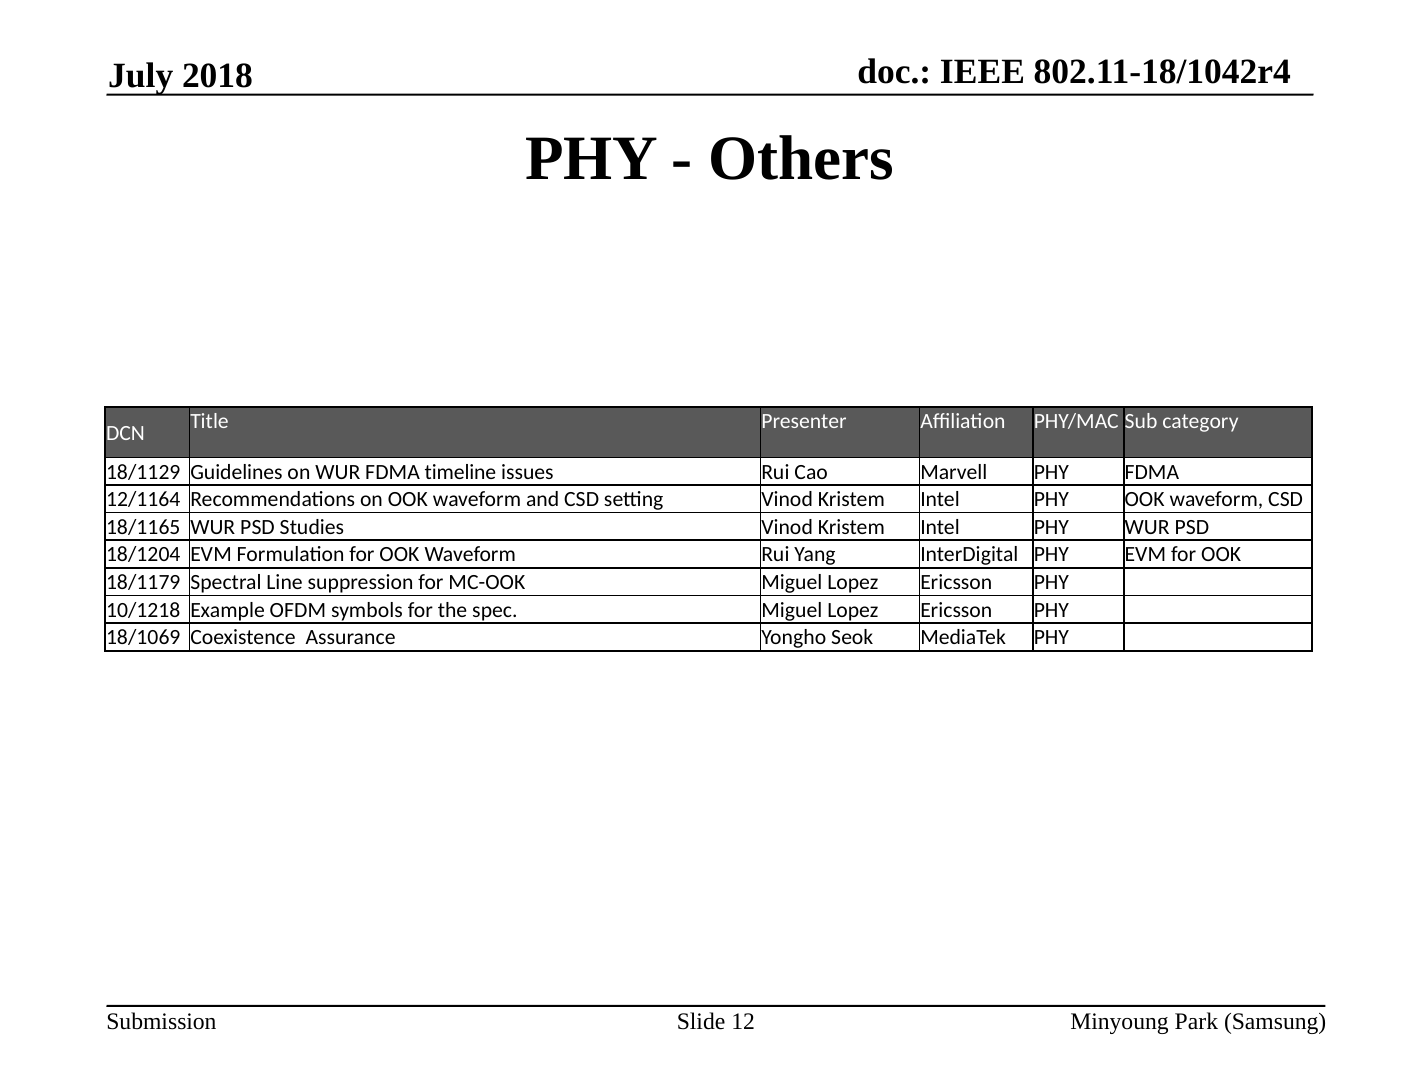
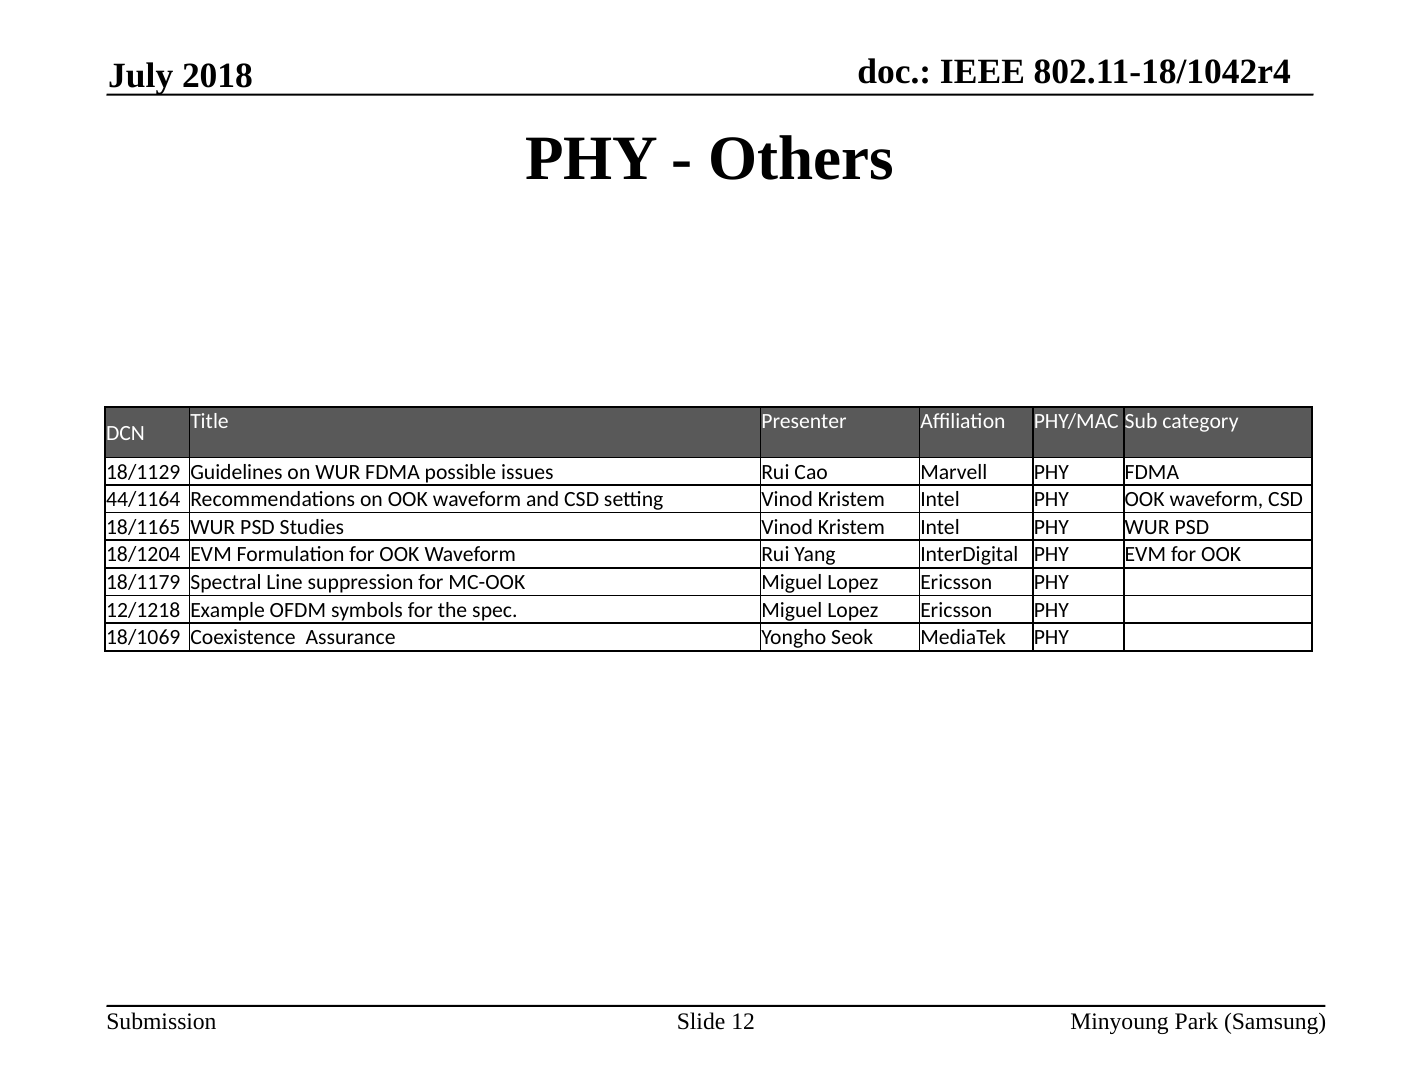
timeline: timeline -> possible (460, 472)
12/1164: 12/1164 -> 44/1164 (143, 500)
10/1218: 10/1218 -> 12/1218 (143, 610)
